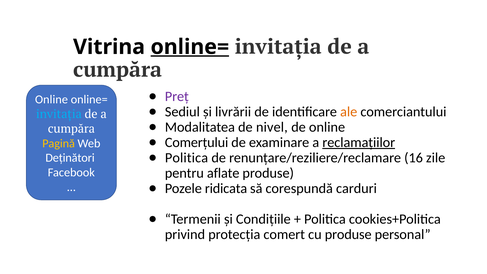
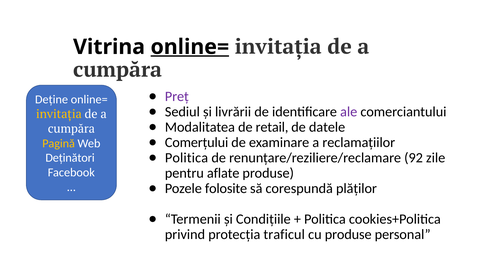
Online: Online -> Deține (52, 100)
ale colour: orange -> purple (349, 112)
invitaţia colour: light blue -> yellow (59, 114)
nivel: nivel -> retail (272, 127)
de online: online -> datele (327, 127)
reclamațiilor underline: present -> none (359, 142)
16: 16 -> 92 (414, 158)
ridicata: ridicata -> folosite (226, 188)
carduri: carduri -> plăților (356, 188)
comert: comert -> traficul (284, 234)
